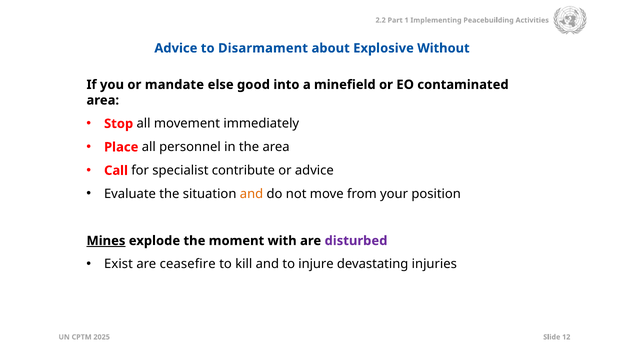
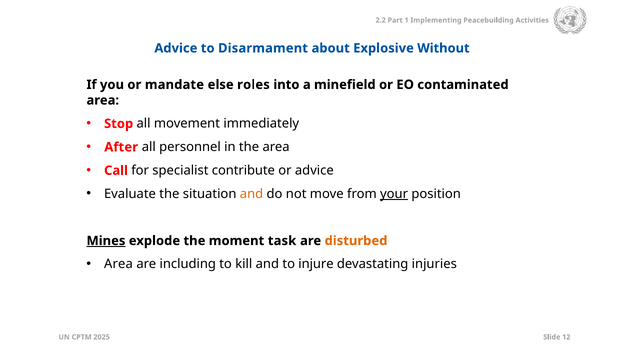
good: good -> roles (253, 85)
Place: Place -> After (121, 147)
your underline: none -> present (394, 194)
with: with -> task (282, 241)
disturbed colour: purple -> orange (356, 241)
Exist: Exist -> Area (118, 264)
ceasefire: ceasefire -> including (188, 264)
